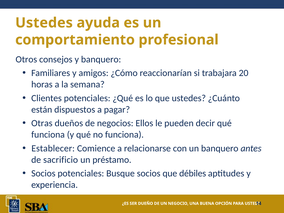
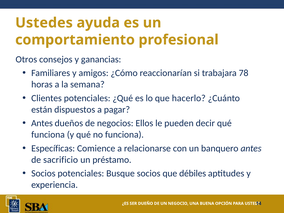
y banquero: banquero -> ganancias (101, 59)
20: 20 -> 78 (244, 73)
que ustedes: ustedes -> hacerlo (189, 98)
Otras: Otras -> Antes (42, 123)
Establecer: Establecer -> Específicas (53, 148)
